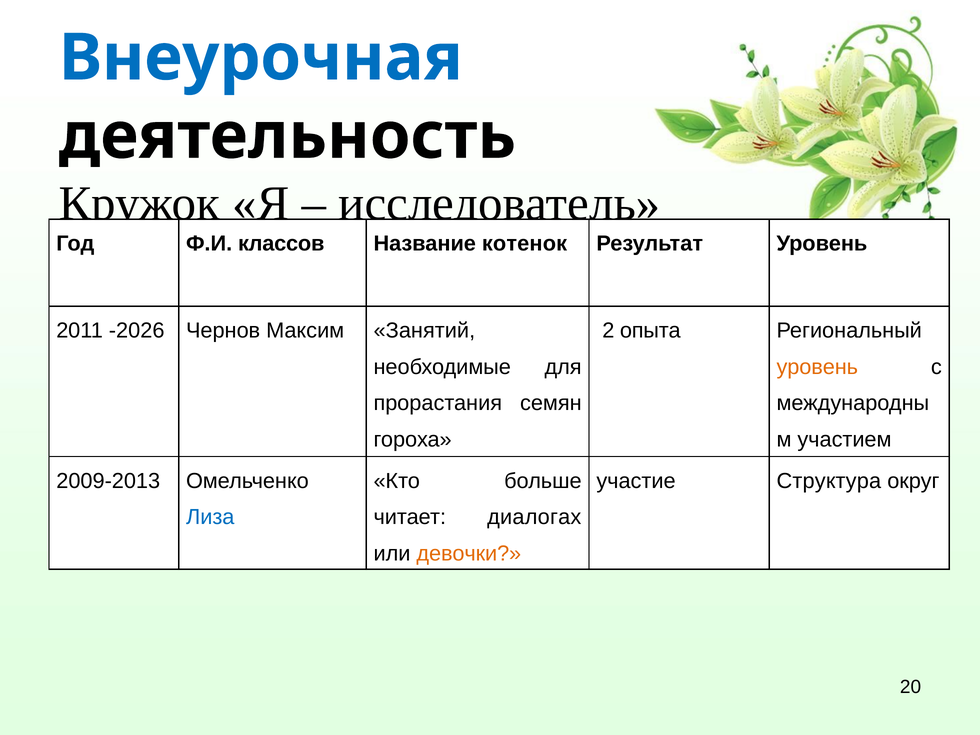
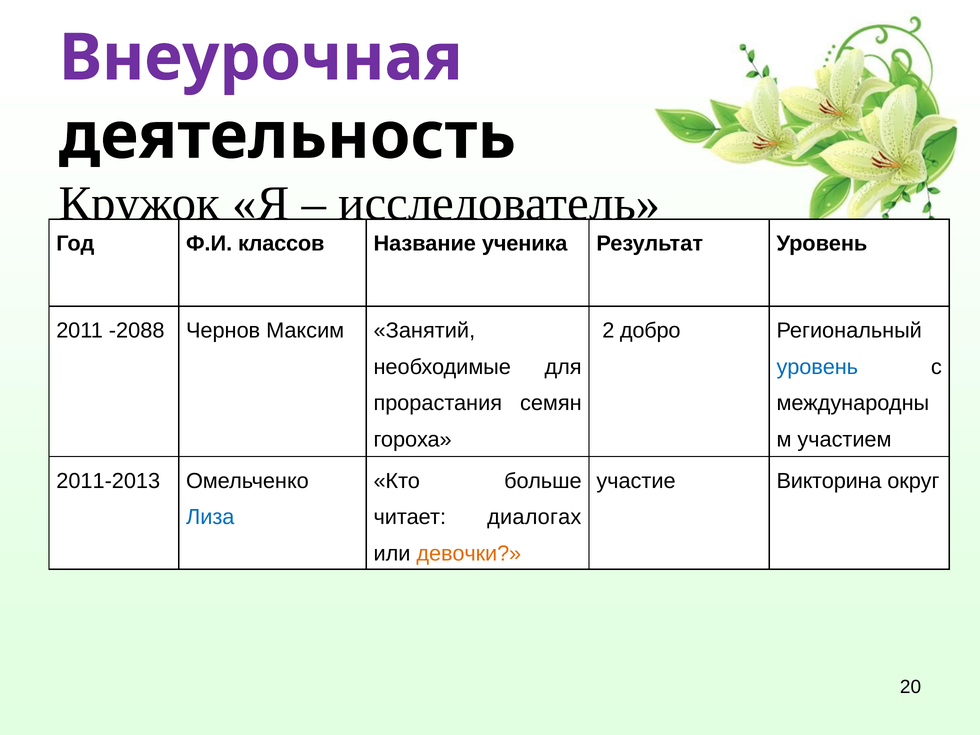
Внеурочная colour: blue -> purple (261, 58)
котенок: котенок -> ученика (525, 244)
-2026: -2026 -> -2088 (137, 331)
опыта: опыта -> добро (650, 331)
уровень colour: orange -> blue (817, 367)
2009-2013: 2009-2013 -> 2011-2013 (108, 481)
Структура: Структура -> Викторина (829, 481)
